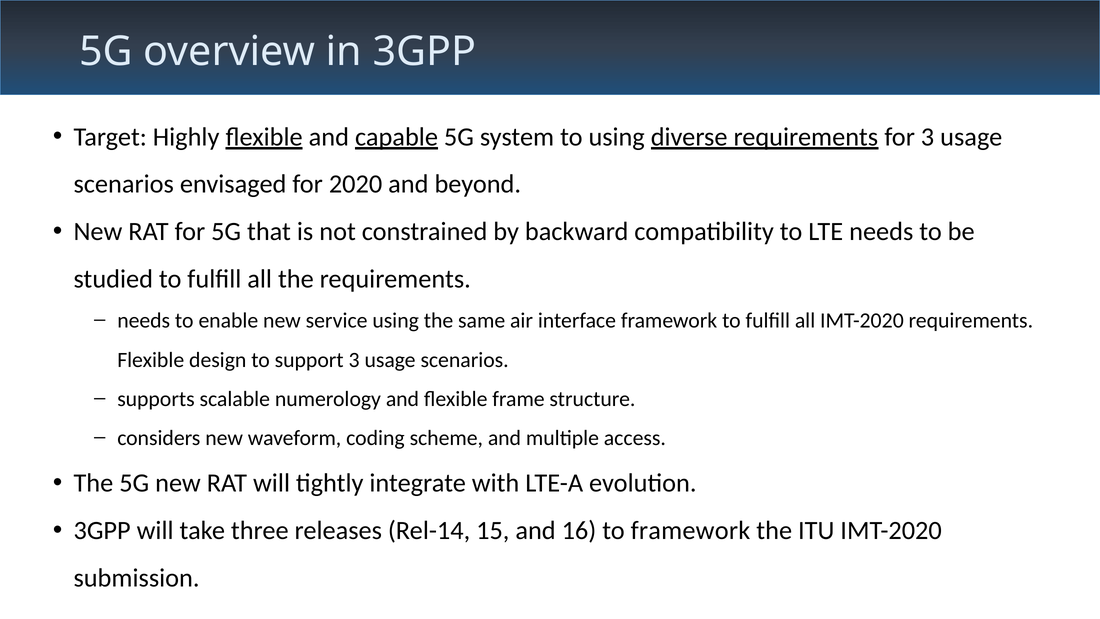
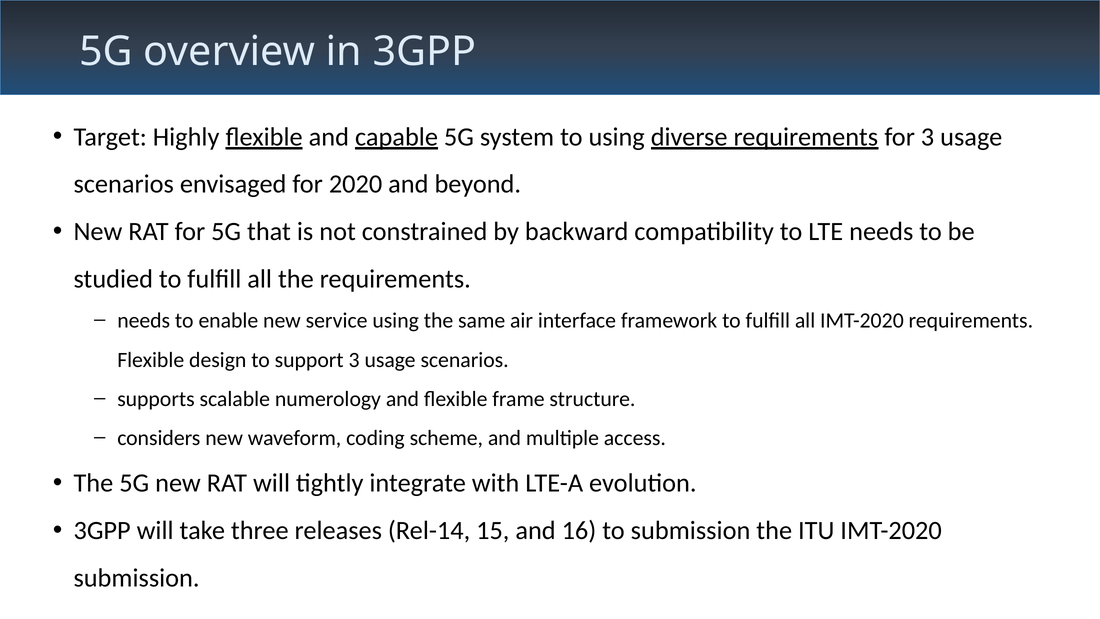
to framework: framework -> submission (691, 530)
